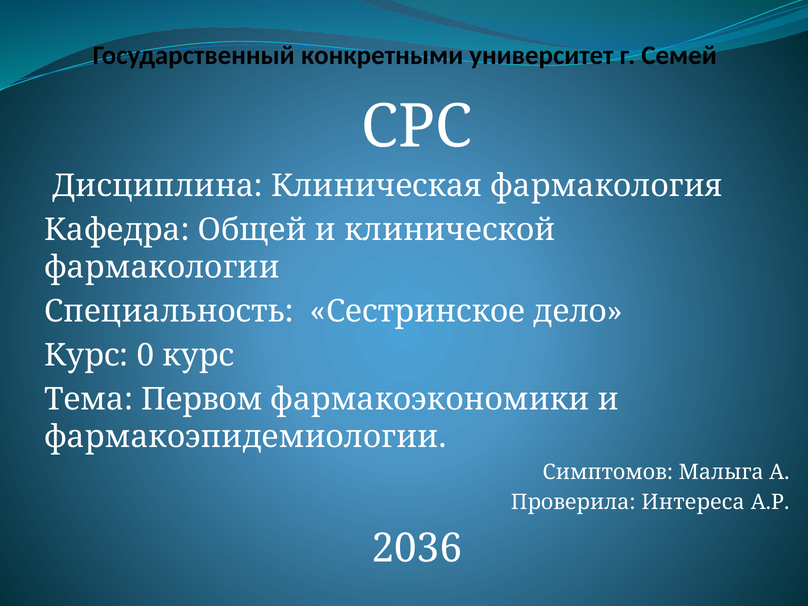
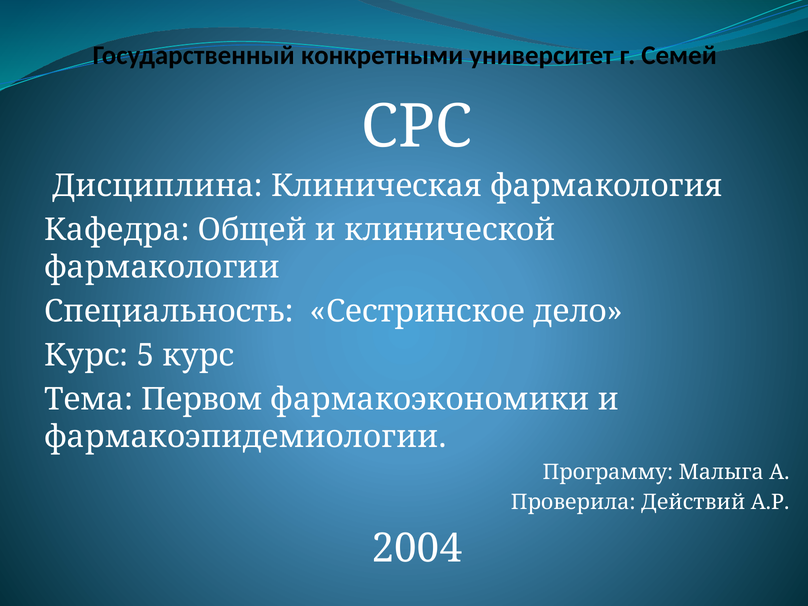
0: 0 -> 5 (145, 355)
Симптомов: Симптомов -> Программу (608, 472)
Интереса: Интереса -> Действий (693, 502)
2036: 2036 -> 2004 (417, 548)
